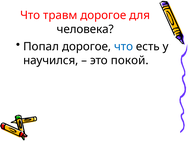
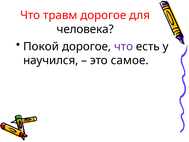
Попал: Попал -> Покой (41, 46)
что colour: blue -> purple (124, 46)
покой: покой -> самое (130, 60)
